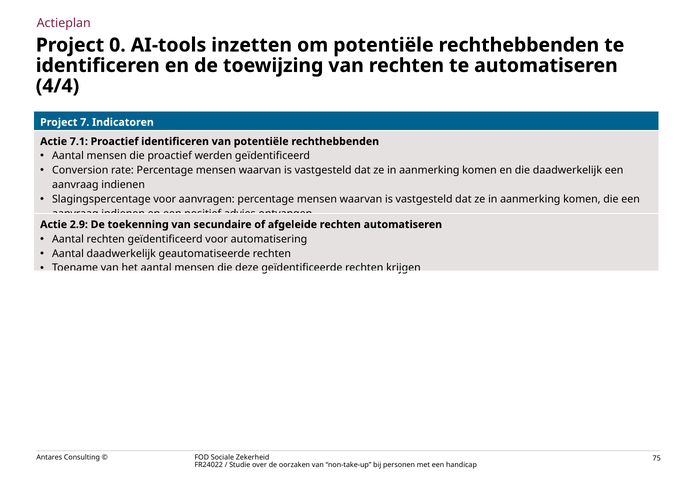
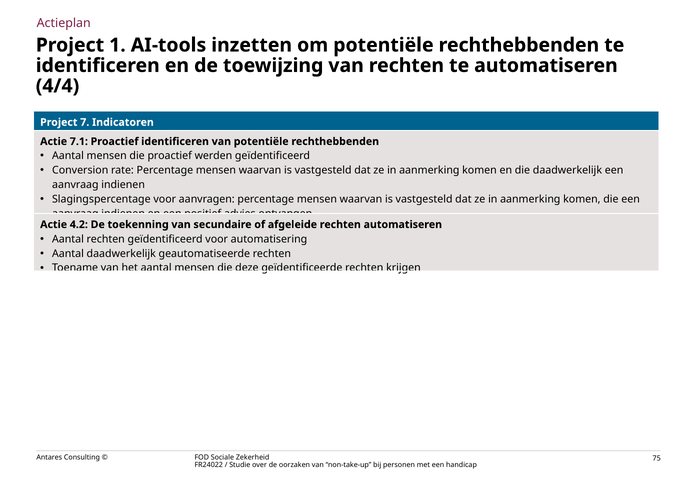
0: 0 -> 1 (117, 45)
2.9: 2.9 -> 4.2 (79, 224)
